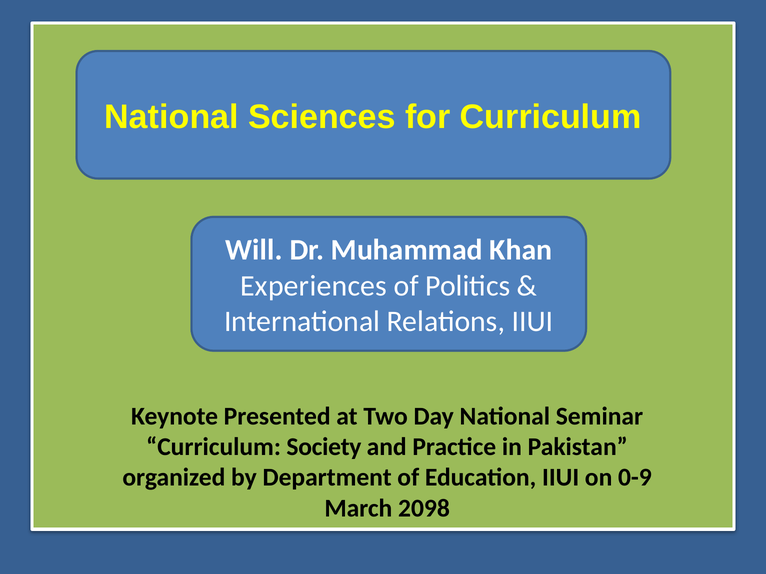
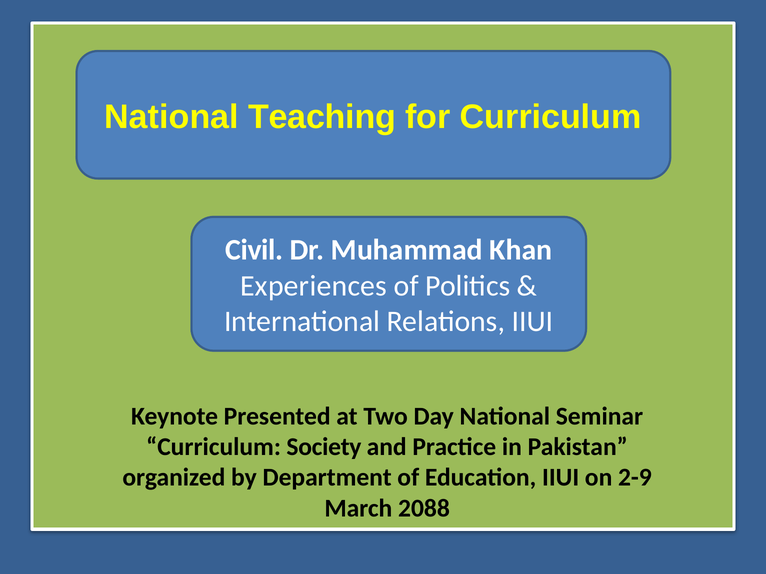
Sciences: Sciences -> Teaching (322, 117)
Will: Will -> Civil (254, 250)
0-9: 0-9 -> 2-9 (635, 478)
2098: 2098 -> 2088 (424, 509)
